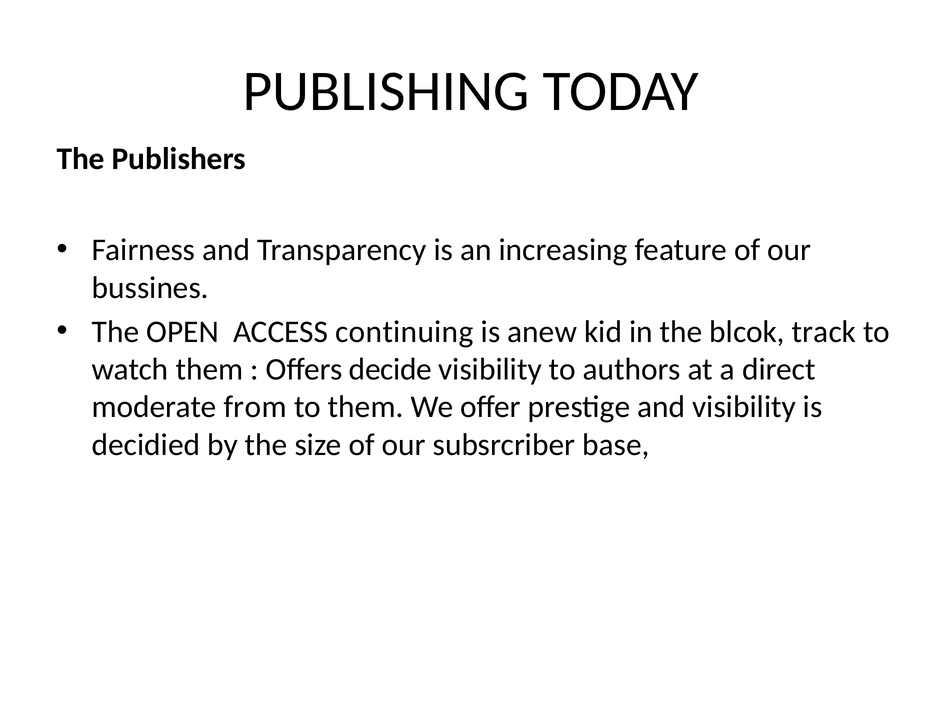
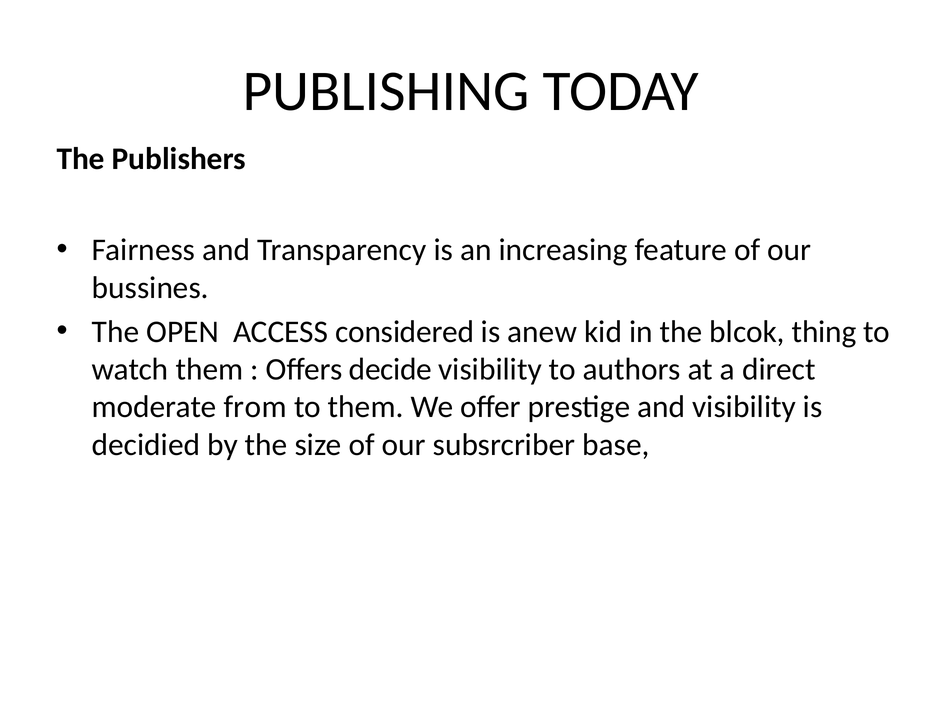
continuing: continuing -> considered (405, 331)
track: track -> thing (824, 331)
